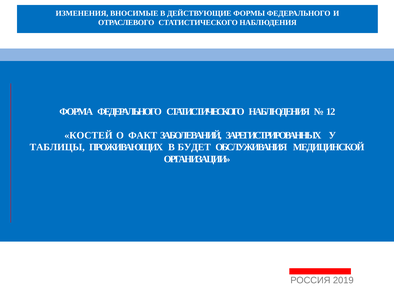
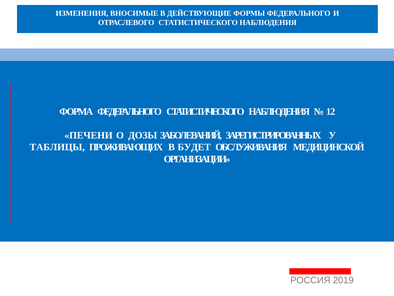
КОСТЕЙ: КОСТЕЙ -> ПЕЧЕНИ (88, 135)
ФАКТ: ФАКТ -> ДОЗЫ (143, 135)
